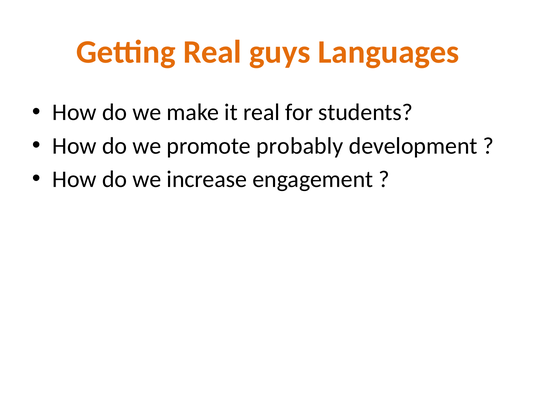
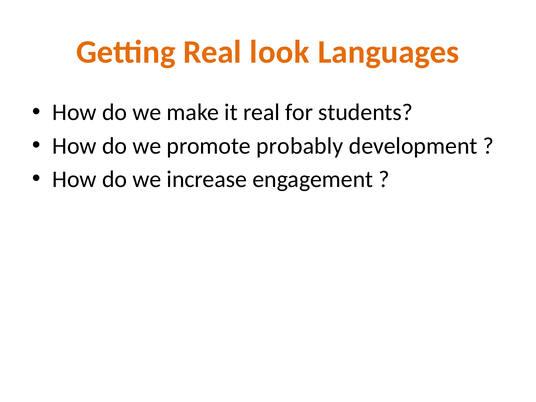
guys: guys -> look (280, 52)
